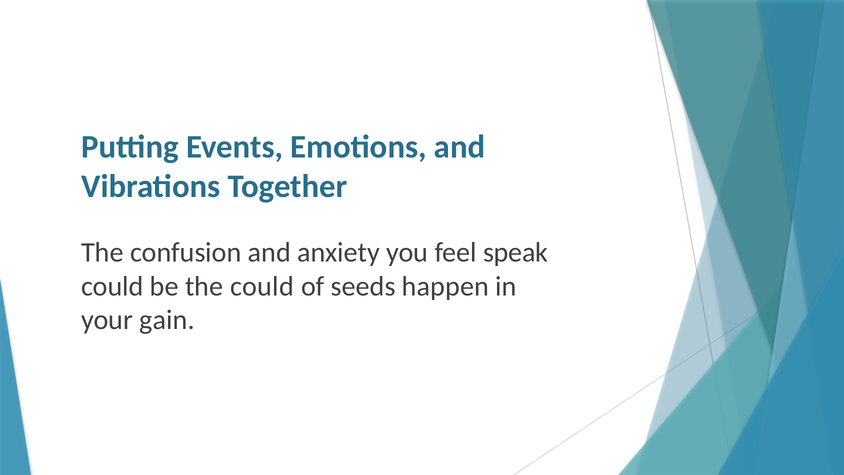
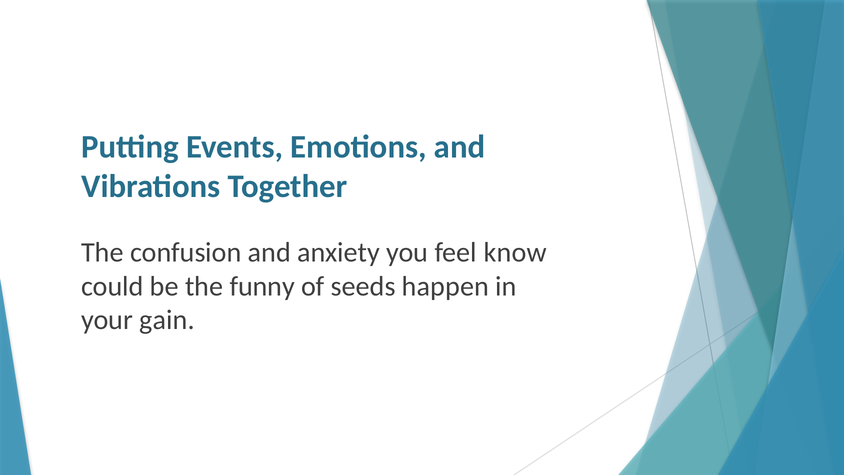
speak: speak -> know (515, 252)
the could: could -> funny (262, 286)
